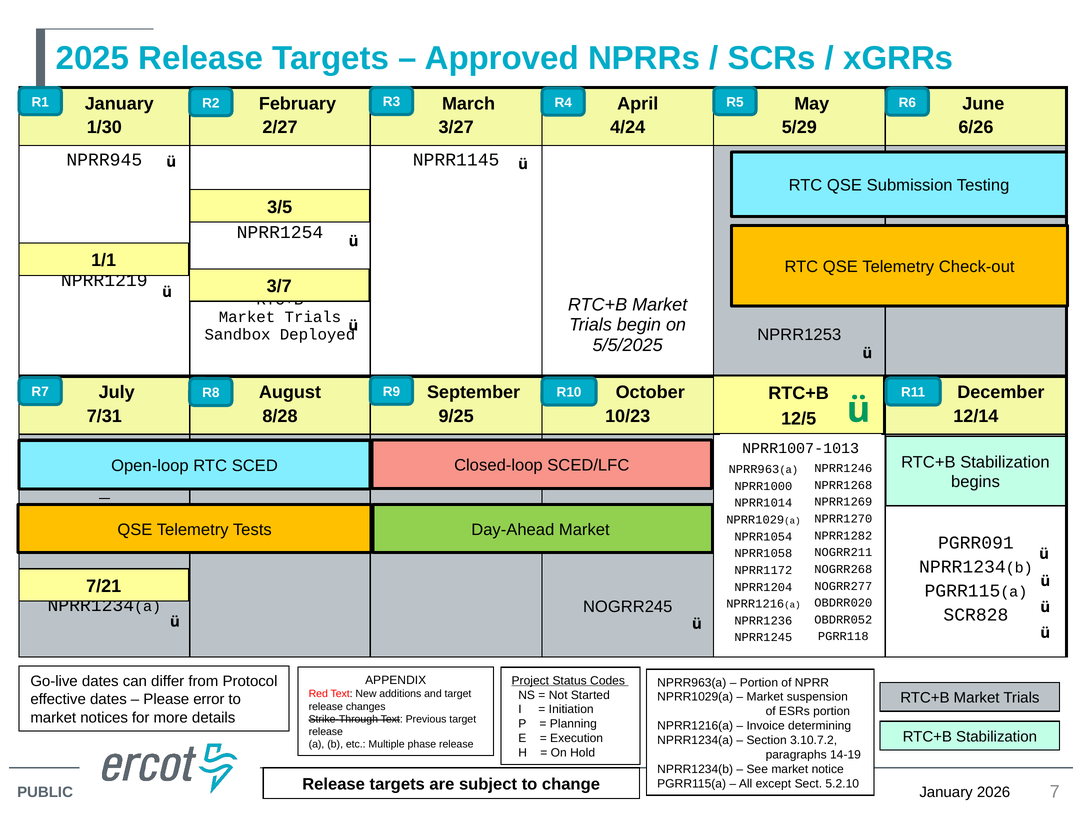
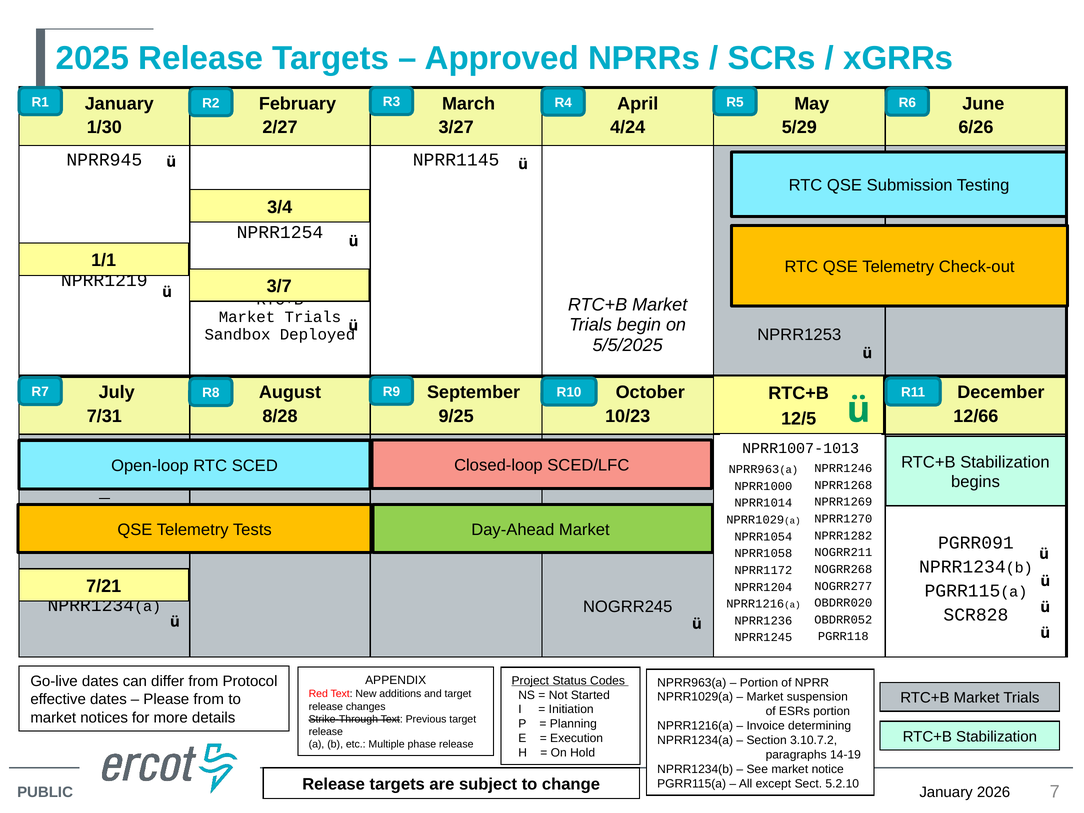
3/5: 3/5 -> 3/4 (280, 207)
12/14: 12/14 -> 12/66 (976, 416)
Please error: error -> from (209, 699)
